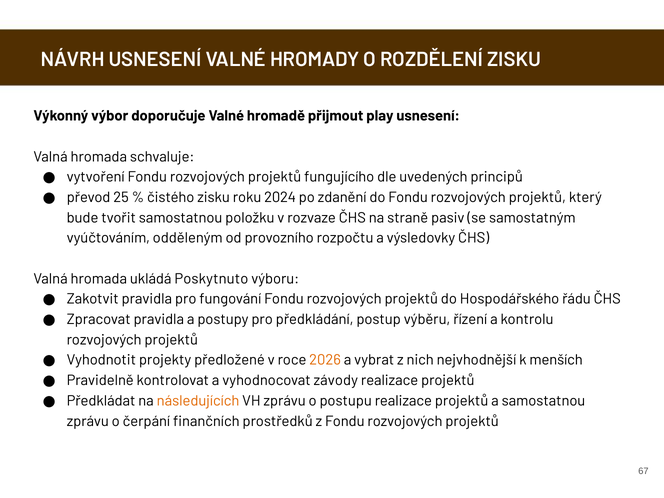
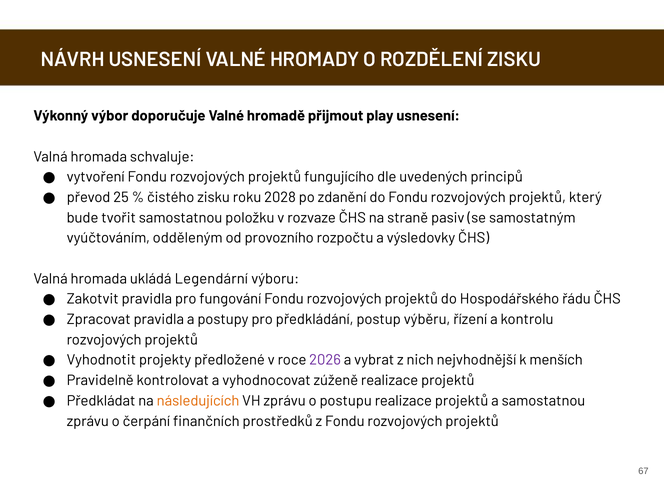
2024: 2024 -> 2028 (280, 197)
Poskytnuto: Poskytnuto -> Legendární (211, 279)
2026 colour: orange -> purple (325, 360)
závody: závody -> zúženě (336, 380)
